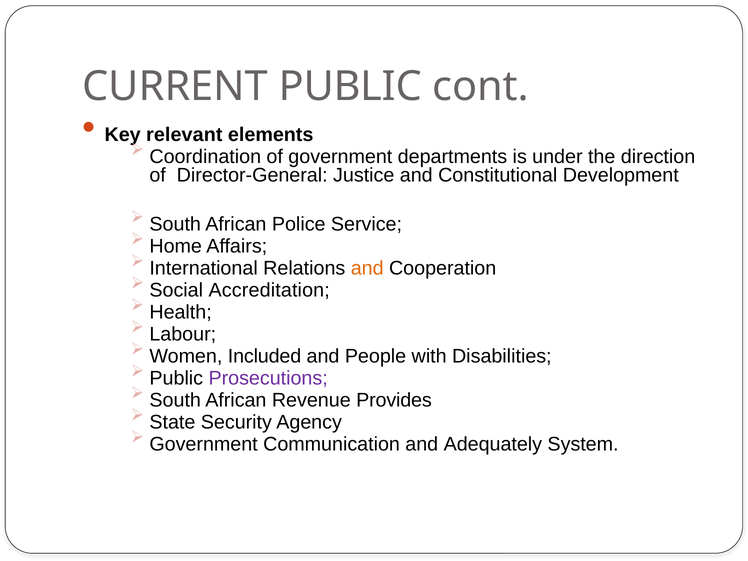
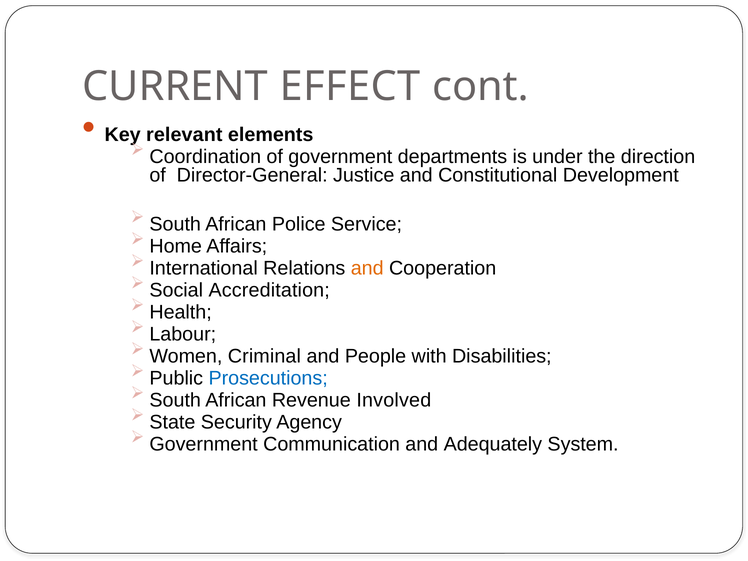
CURRENT PUBLIC: PUBLIC -> EFFECT (350, 86)
Included: Included -> Criminal (264, 356)
Prosecutions colour: purple -> blue (268, 378)
Provides: Provides -> Involved (394, 400)
